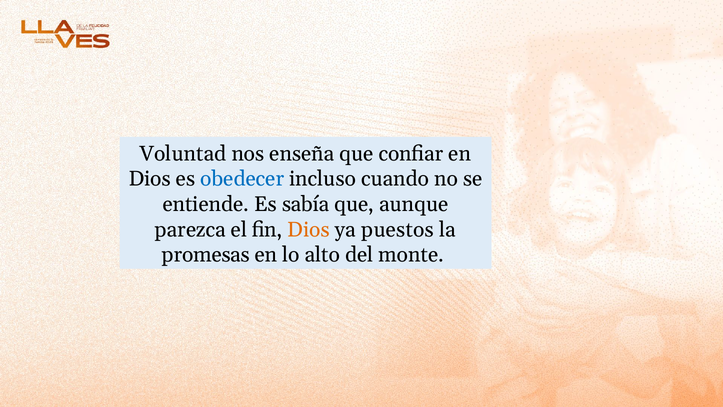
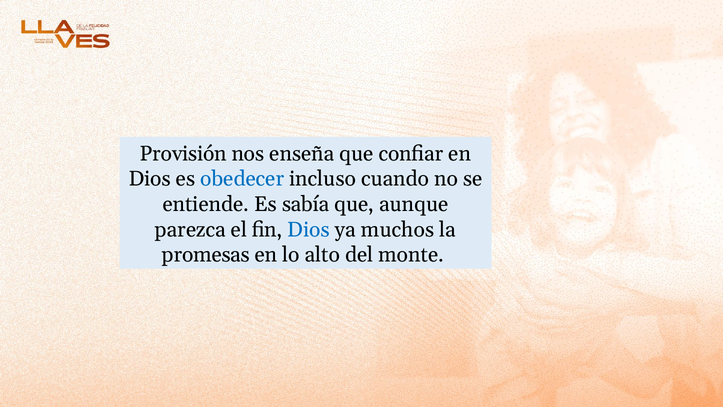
Voluntad: Voluntad -> Provisión (183, 153)
Dios colour: orange -> blue (309, 229)
puestos: puestos -> muchos (398, 229)
